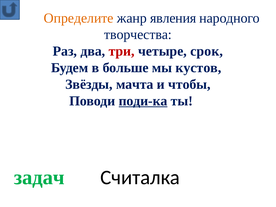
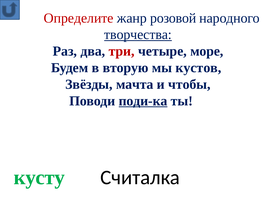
Определите colour: orange -> red (79, 18)
явления: явления -> розовой (173, 18)
творчества underline: none -> present (138, 35)
срок: срок -> море (207, 51)
больше: больше -> вторую (126, 68)
задач: задач -> кусту (39, 177)
